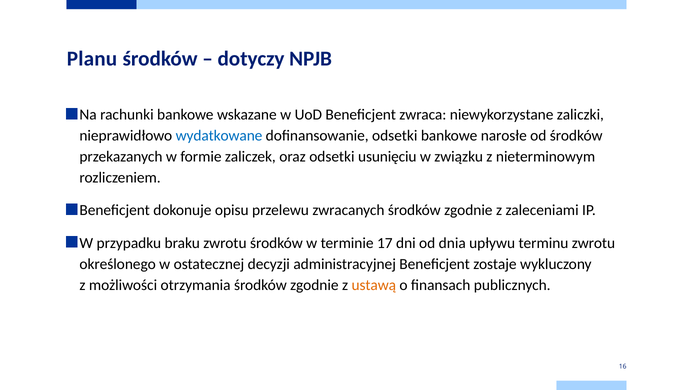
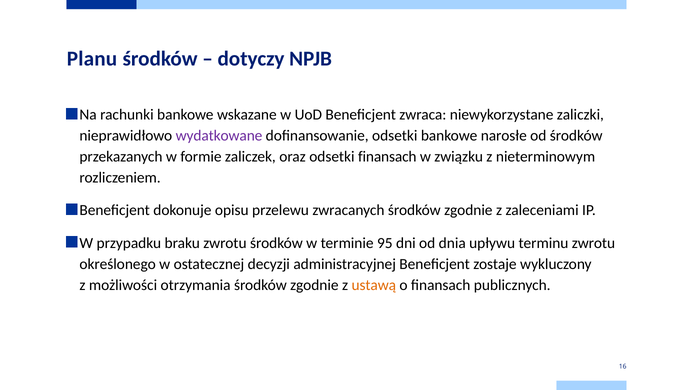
wydatkowane colour: blue -> purple (219, 136)
odsetki usunięciu: usunięciu -> finansach (387, 157)
17: 17 -> 95 (385, 243)
